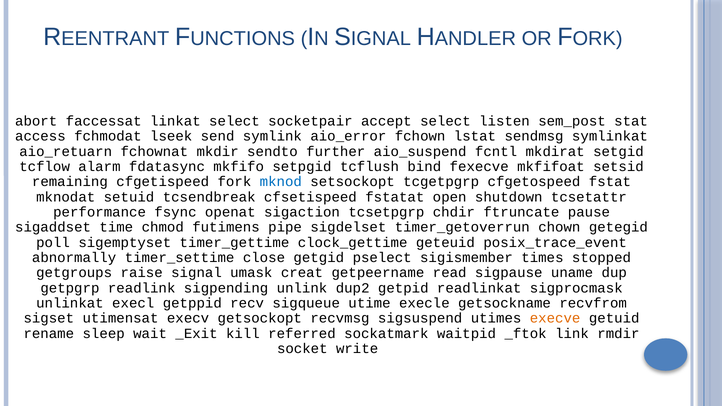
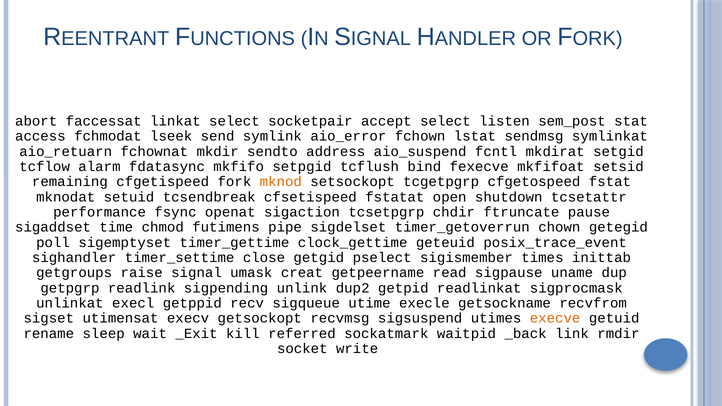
further: further -> address (336, 151)
mknod colour: blue -> orange (281, 182)
abnormally: abnormally -> sighandler (74, 258)
stopped: stopped -> inittab (601, 258)
_ftok: _ftok -> _back (526, 334)
